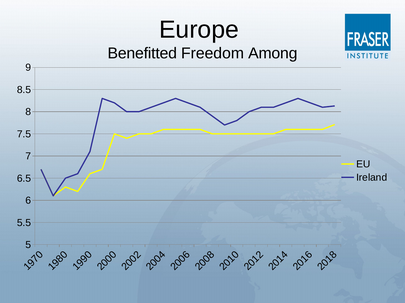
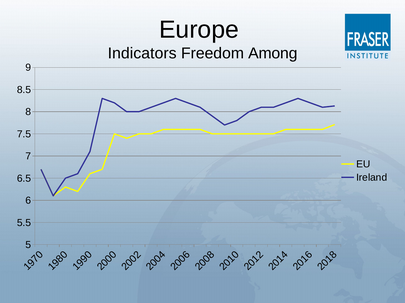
Benefitted: Benefitted -> Indicators (142, 53)
